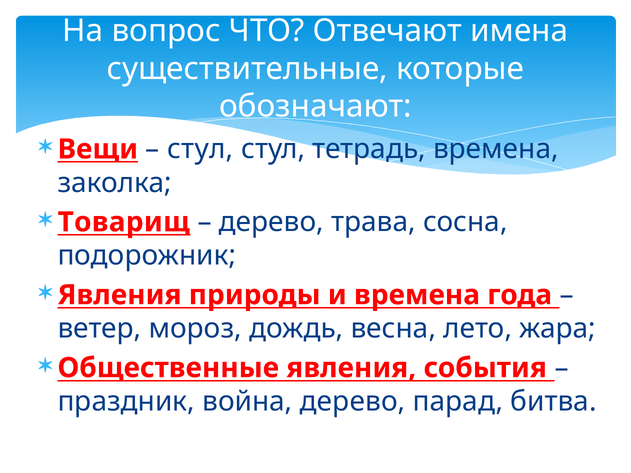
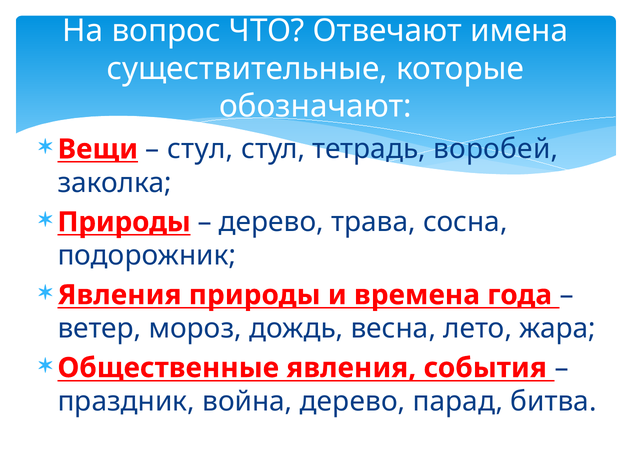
тетрадь времена: времена -> воробей (496, 149)
Товарищ: Товарищ -> Природы (124, 222)
